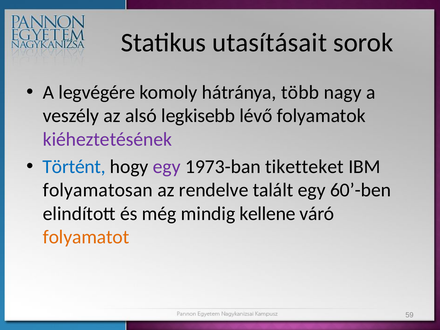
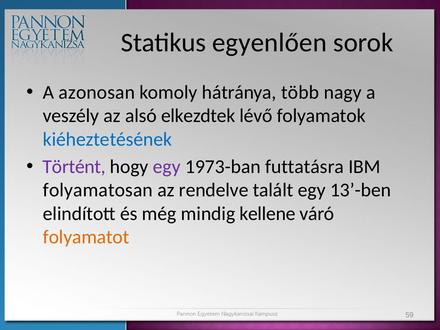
utasításait: utasításait -> egyenlően (270, 43)
legvégére: legvégére -> azonosan (97, 92)
legkisebb: legkisebb -> elkezdtek (198, 116)
kiéheztetésének colour: purple -> blue (107, 139)
Történt colour: blue -> purple (74, 167)
tiketteket: tiketteket -> futtatásra (304, 167)
60’-ben: 60’-ben -> 13’-ben (361, 190)
